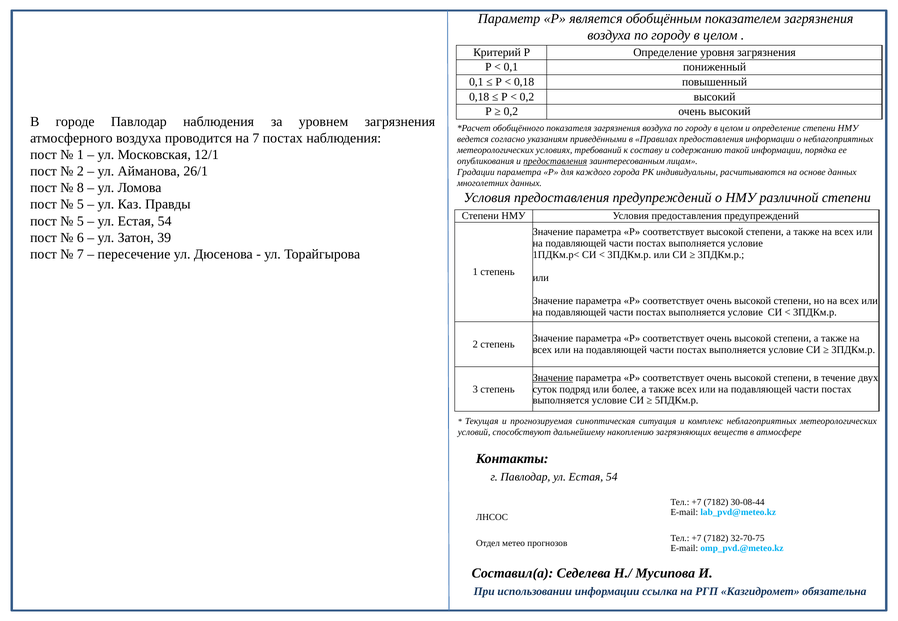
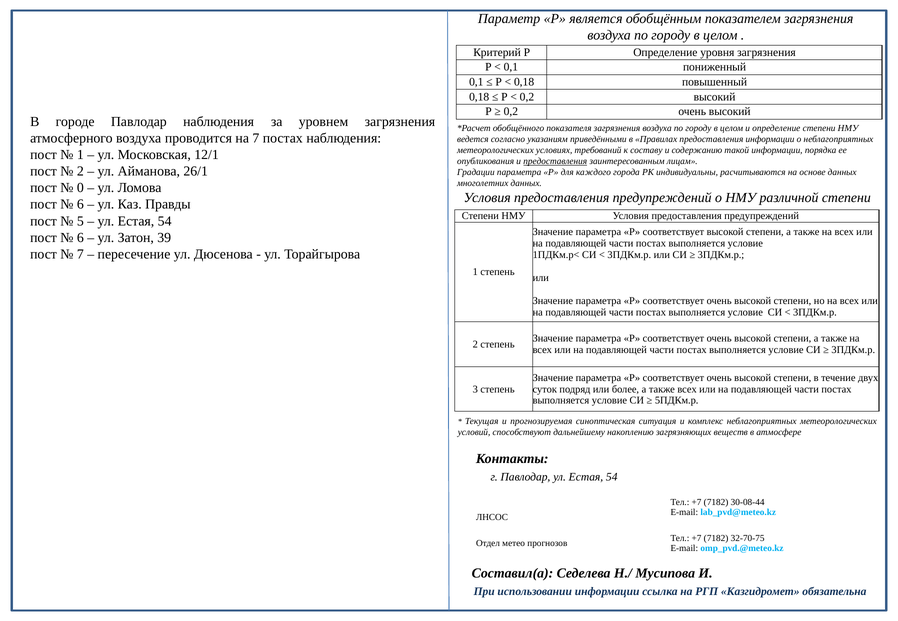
8: 8 -> 0 (80, 188)
5: 5 -> 6 (80, 205)
Значение underline: present -> none (553, 378)
